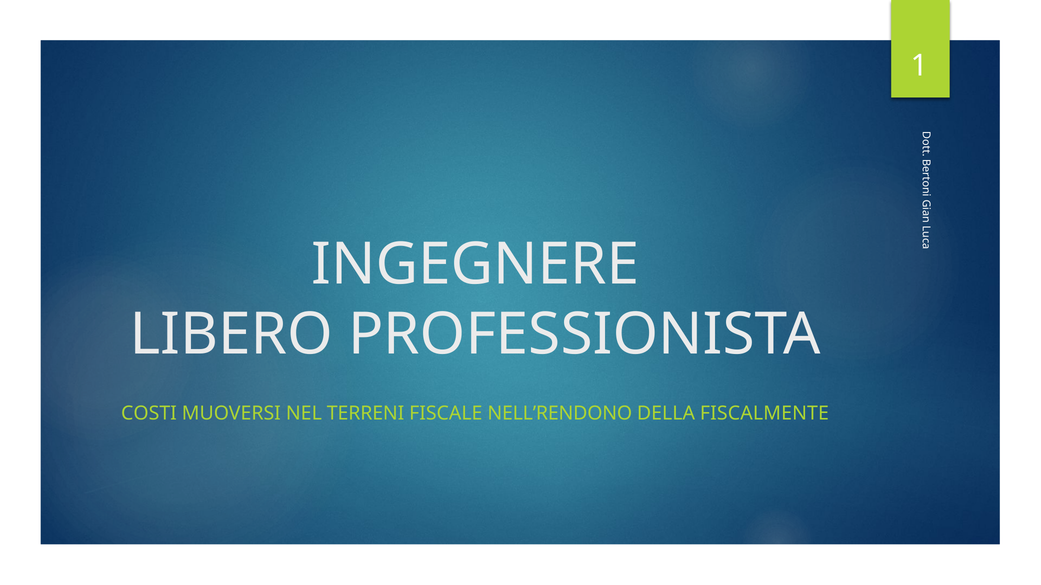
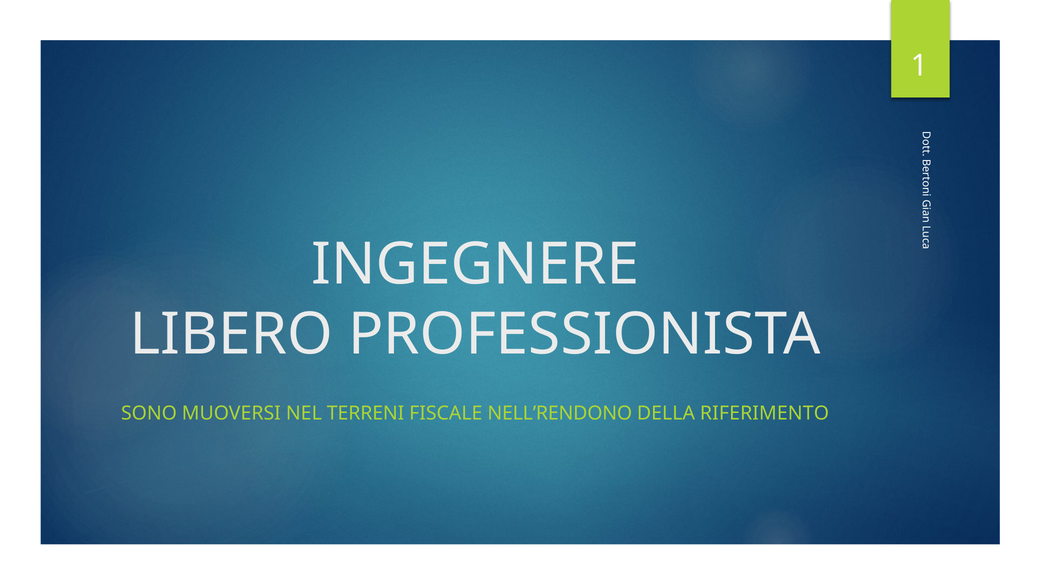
COSTI: COSTI -> SONO (149, 414)
FISCALMENTE: FISCALMENTE -> RIFERIMENTO (764, 414)
